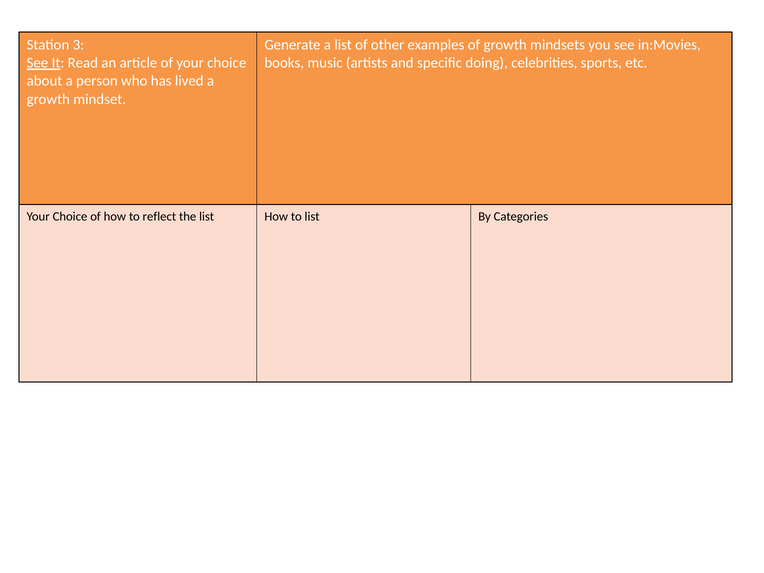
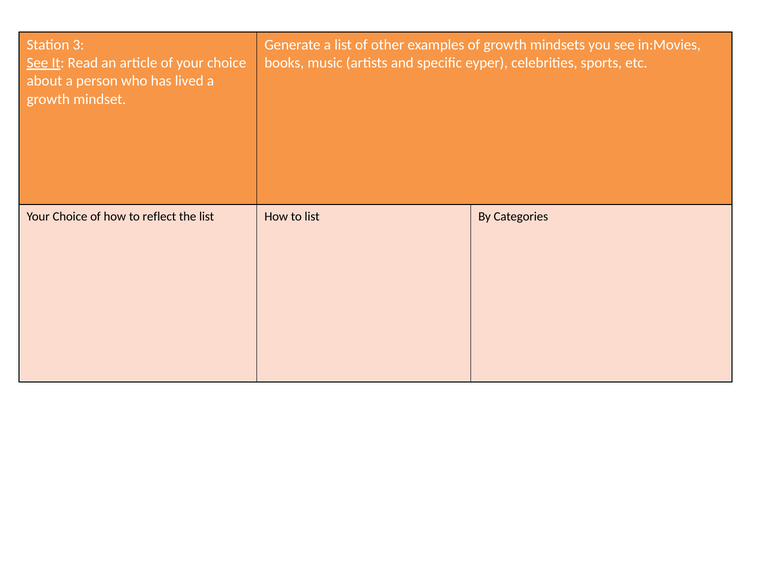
doing: doing -> eyper (487, 63)
